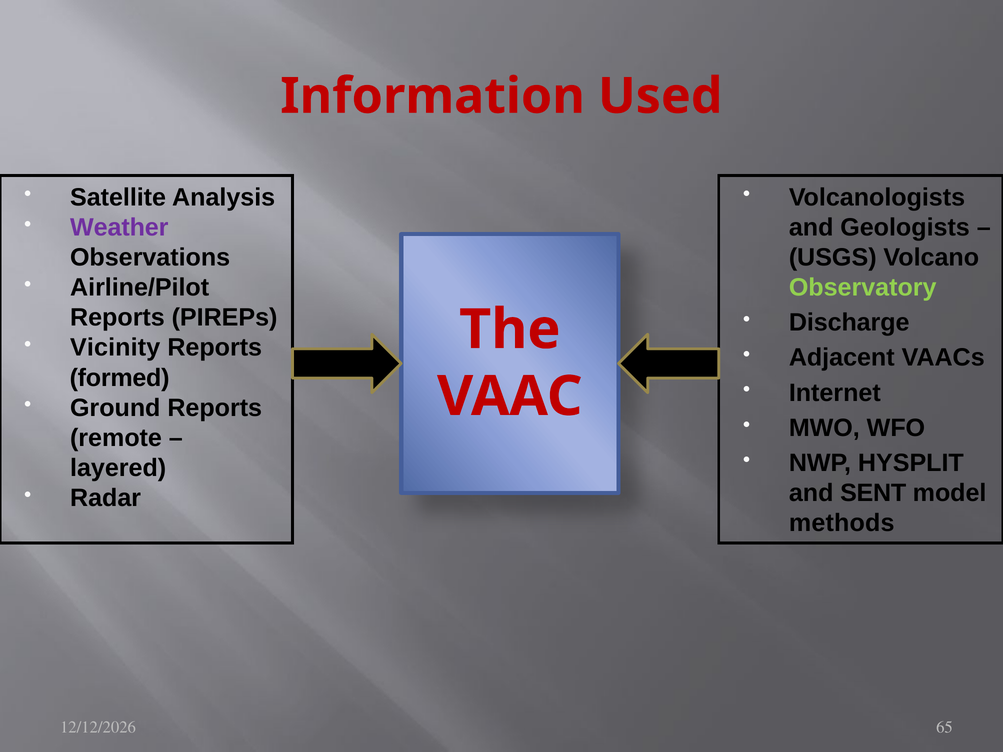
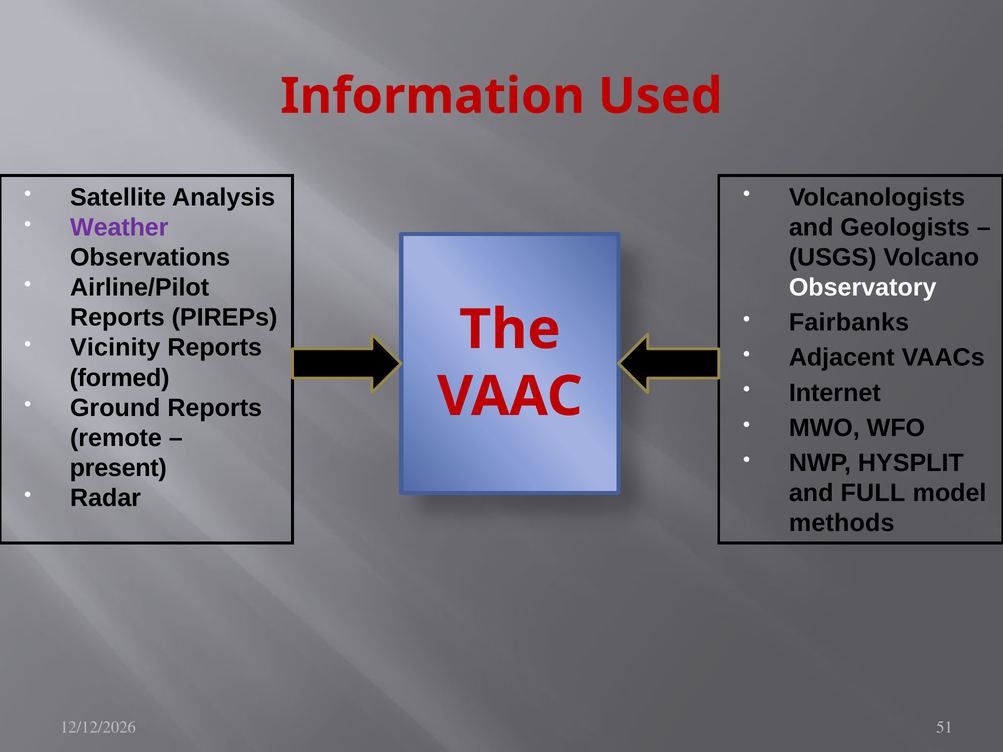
Observatory colour: light green -> white (863, 288)
Discharge: Discharge -> Fairbanks (849, 323)
layered: layered -> present (118, 468)
SENT: SENT -> FULL (873, 493)
65: 65 -> 51 (944, 728)
